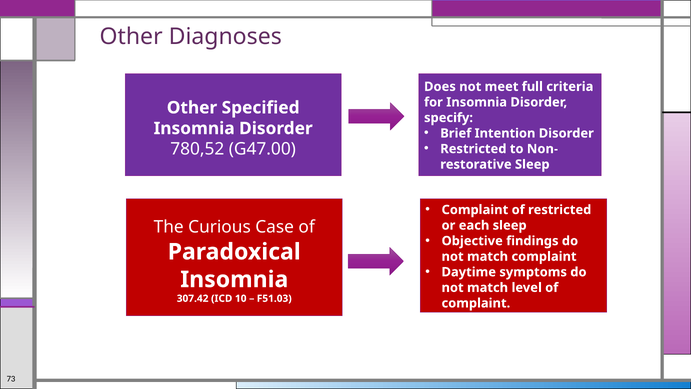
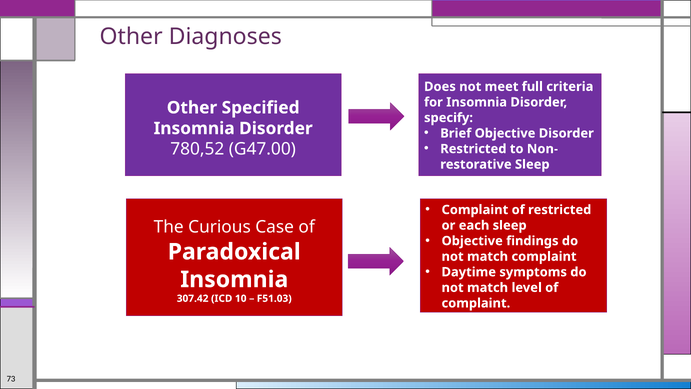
Brief Intention: Intention -> Objective (505, 133)
